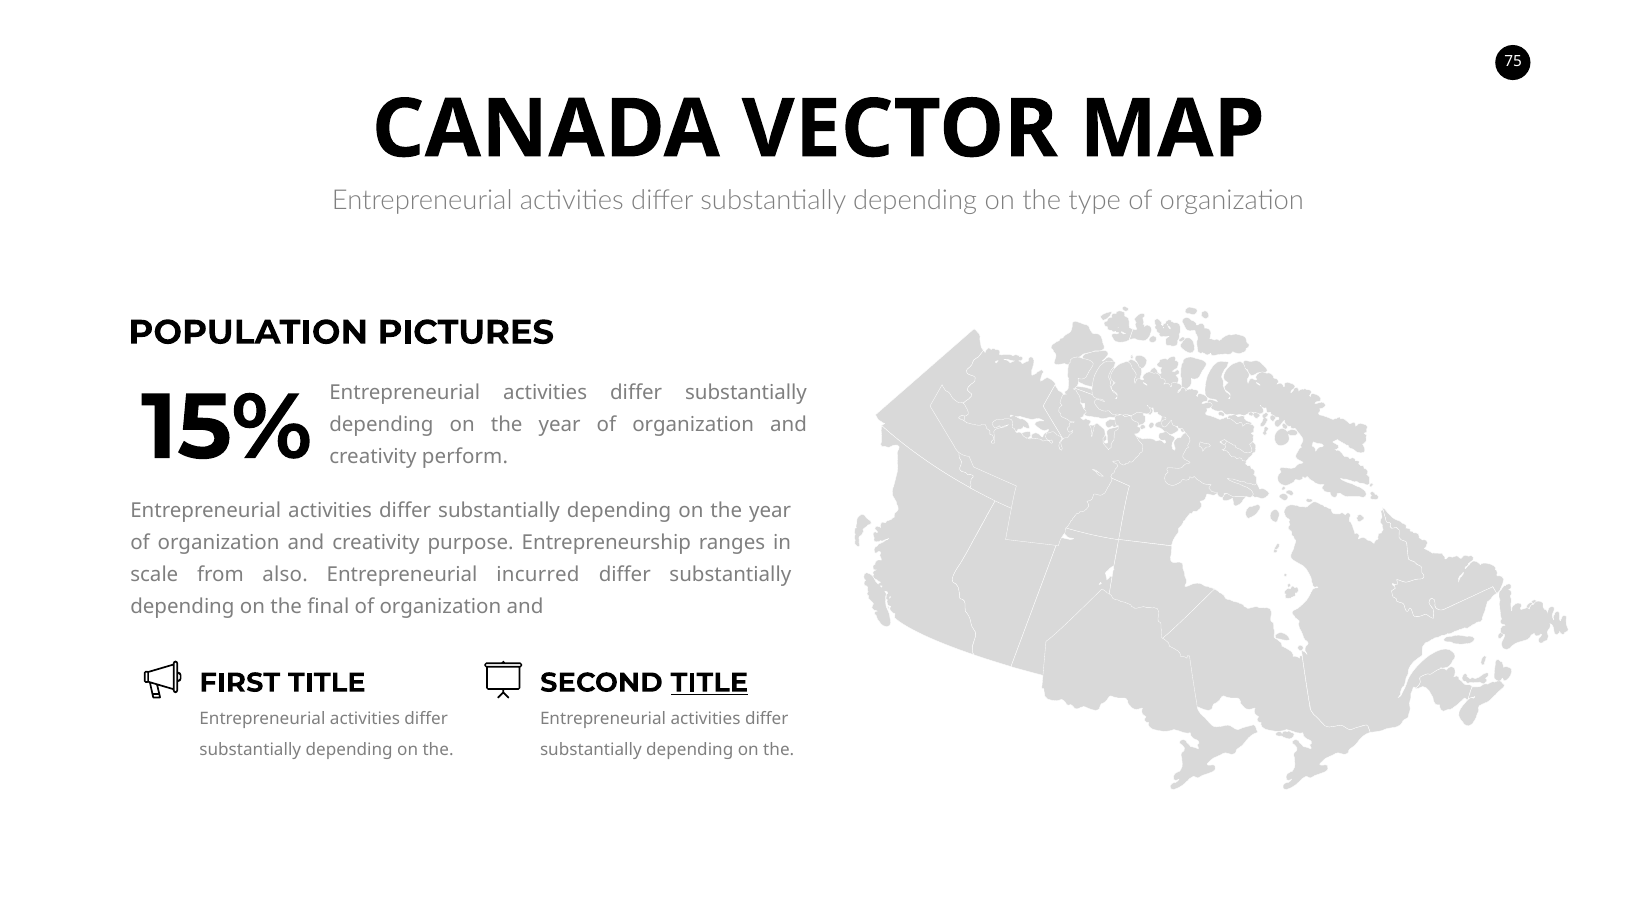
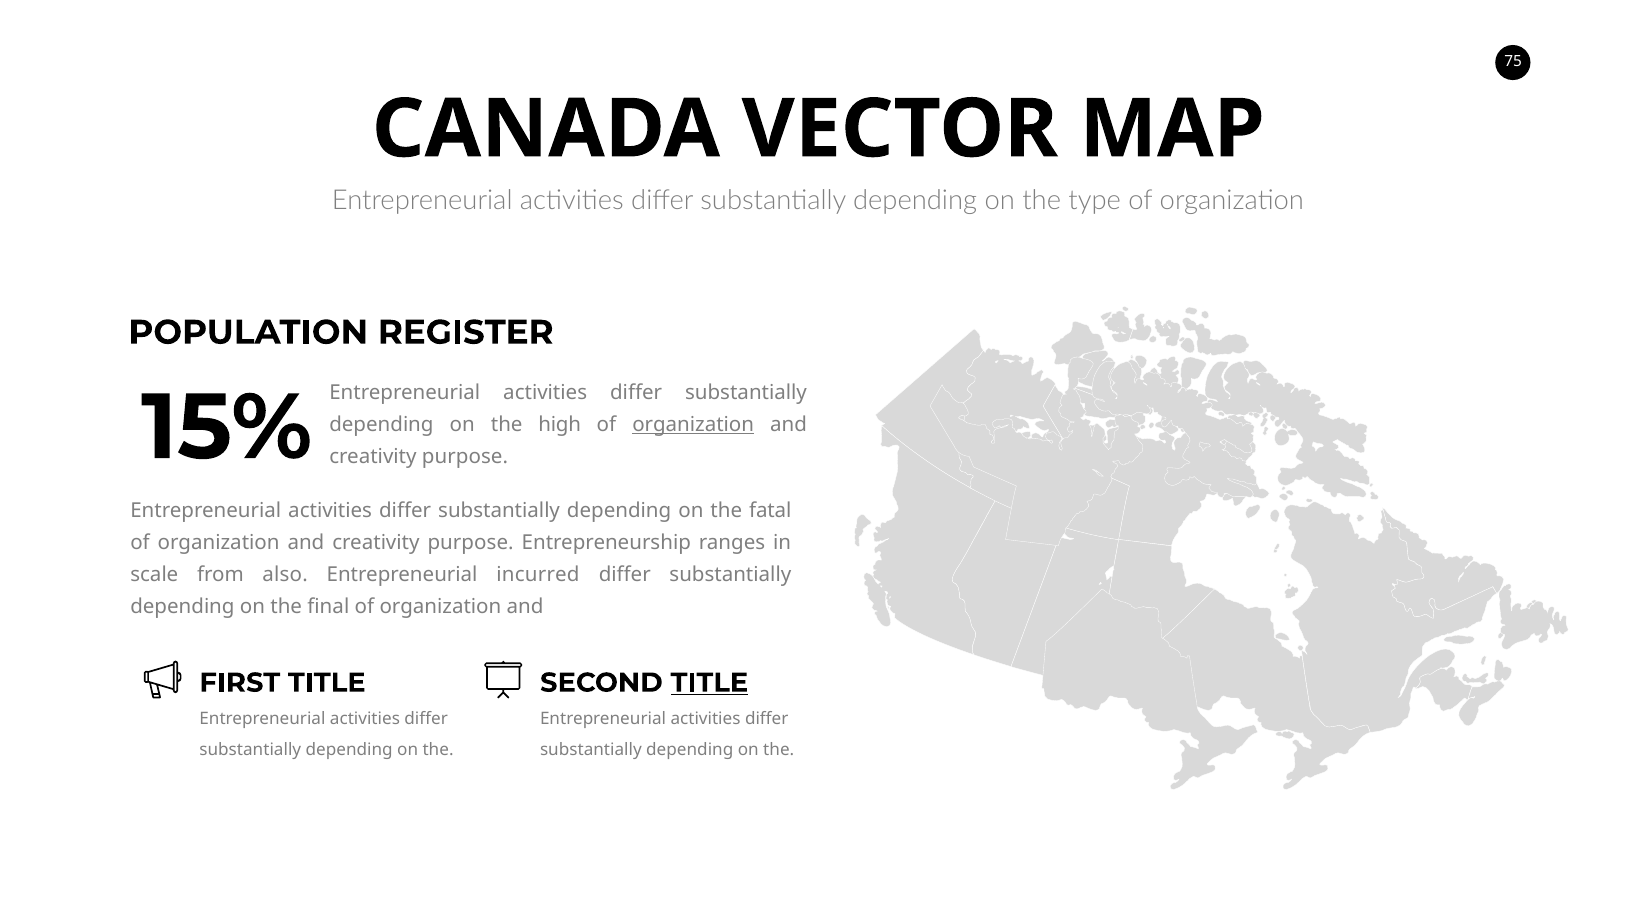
PICTURES: PICTURES -> REGISTER (466, 332)
year: year -> high (560, 425)
organization underline: none -> present (693, 425)
perform: perform -> purpose (465, 457)
year: year -> fatal (770, 511)
